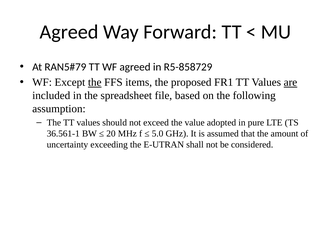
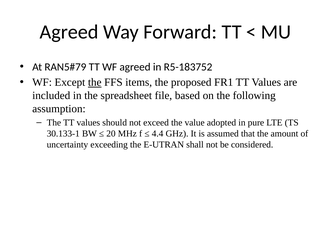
R5-858729: R5-858729 -> R5-183752 (188, 67)
are underline: present -> none (290, 82)
36.561-1: 36.561-1 -> 30.133-1 (63, 134)
5.0: 5.0 -> 4.4 (158, 134)
